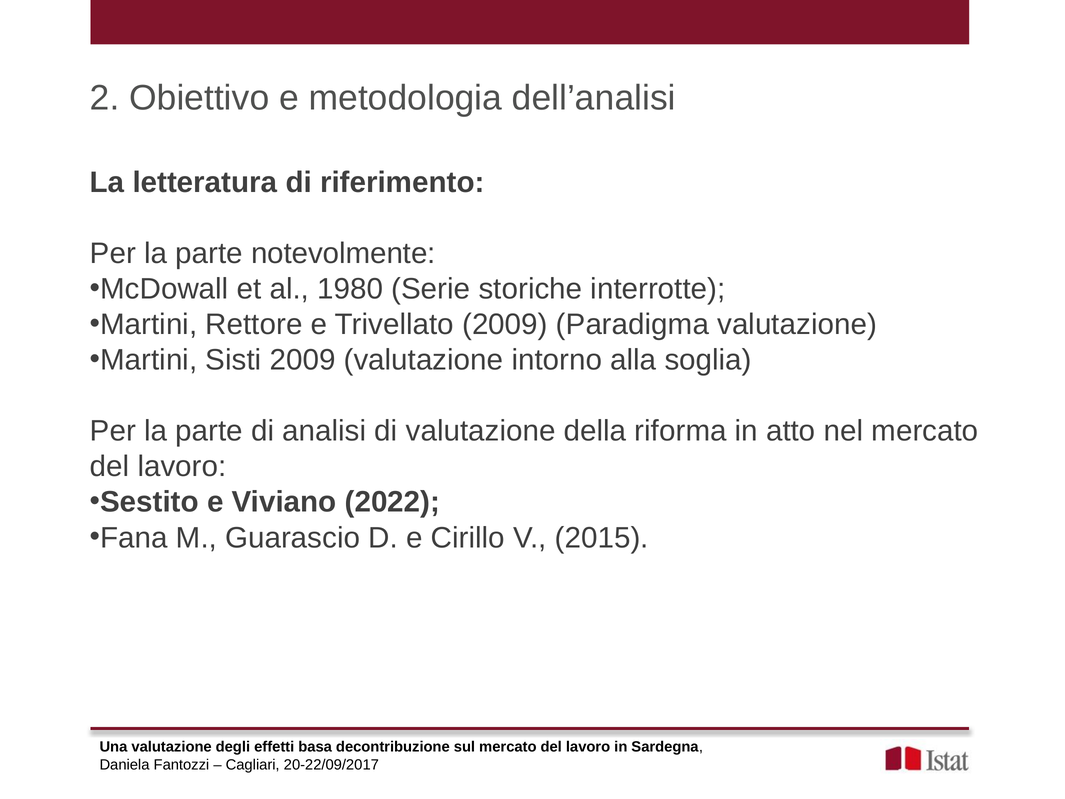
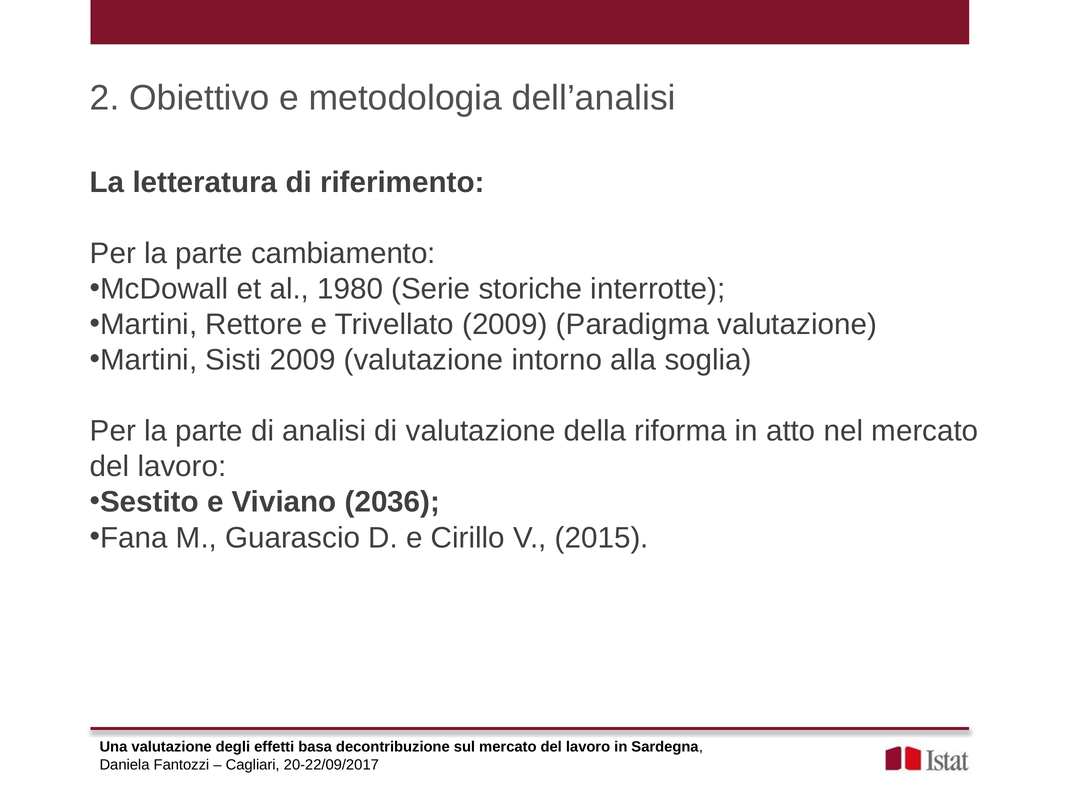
notevolmente: notevolmente -> cambiamento (343, 253)
2022: 2022 -> 2036 (392, 502)
